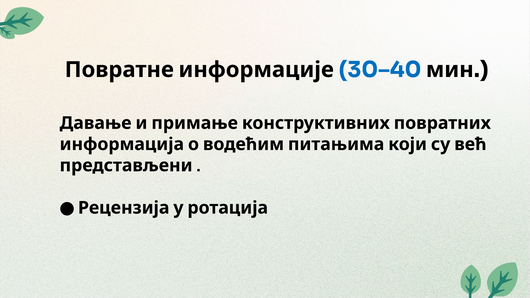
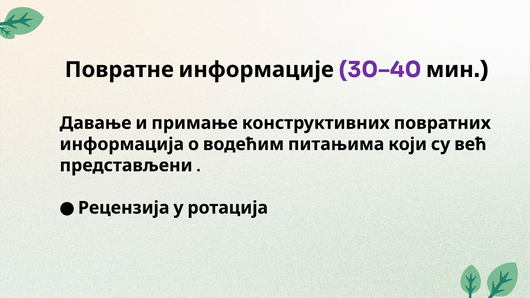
30–40 colour: blue -> purple (380, 70)
